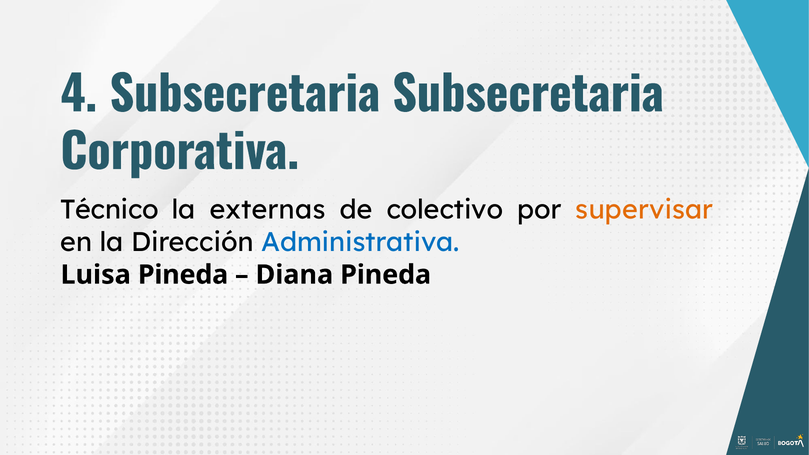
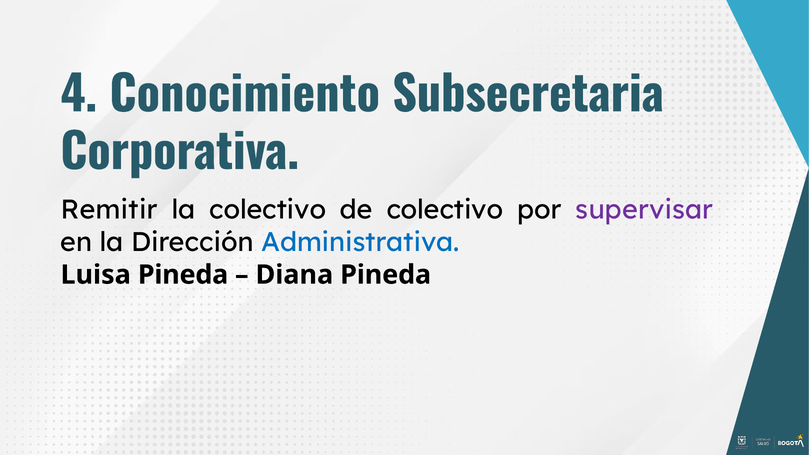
4 Subsecretaria: Subsecretaria -> Conocimiento (245, 96)
Técnico: Técnico -> Remitir (109, 210)
la externas: externas -> colectivo (268, 210)
supervisar colour: orange -> purple (644, 210)
